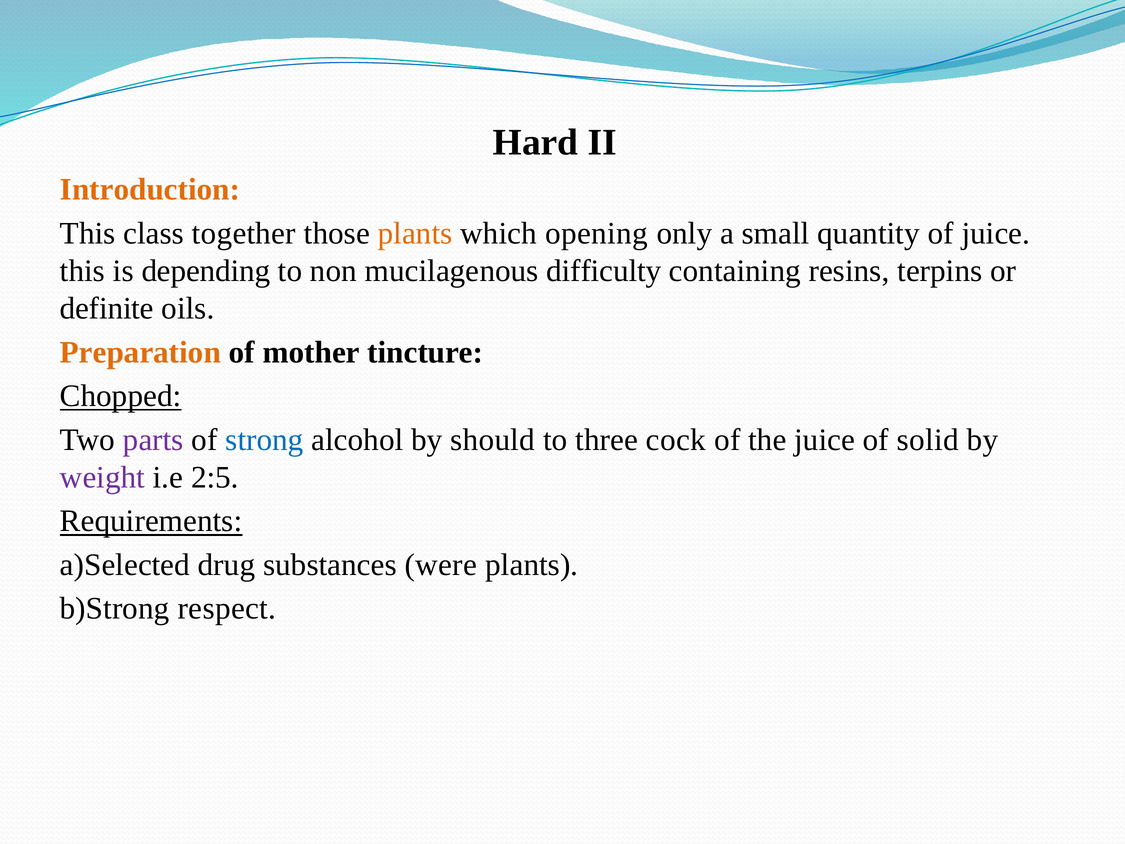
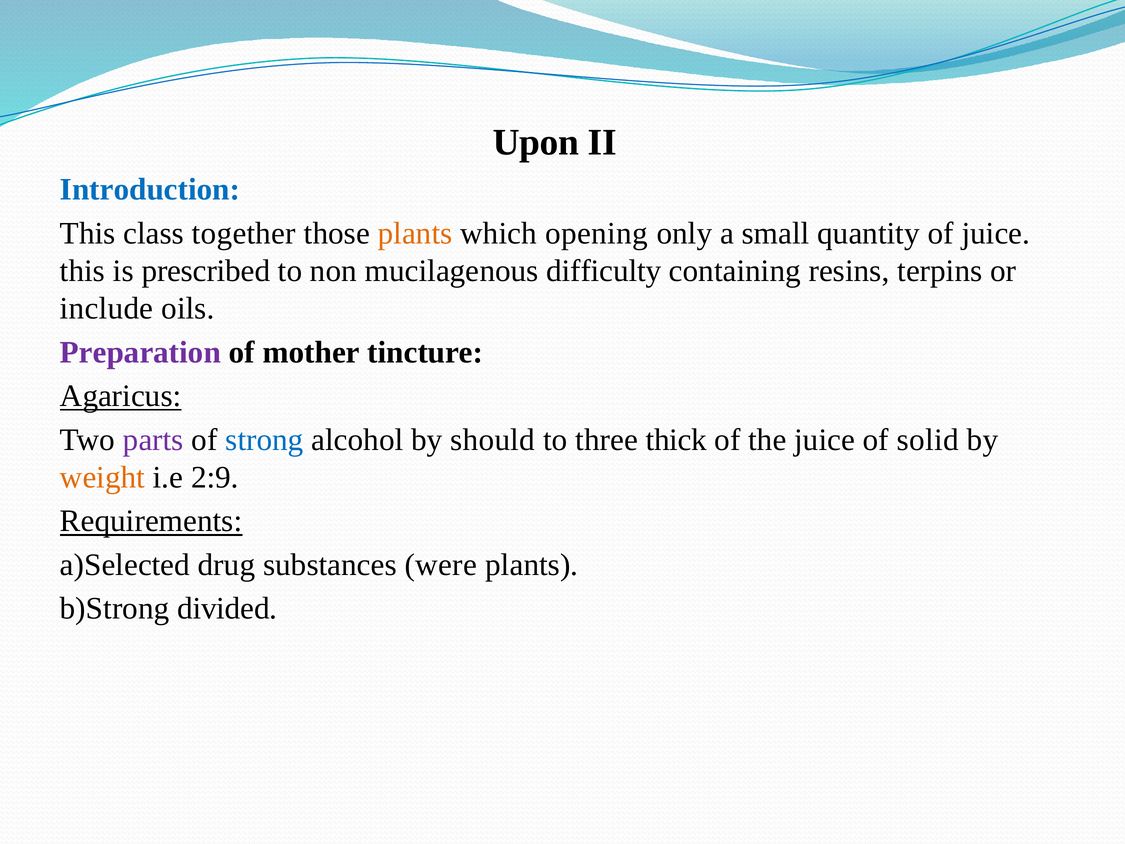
Hard: Hard -> Upon (536, 143)
Introduction colour: orange -> blue (150, 190)
depending: depending -> prescribed (206, 271)
definite: definite -> include (107, 308)
Preparation colour: orange -> purple (140, 352)
Chopped: Chopped -> Agaricus (121, 396)
cock: cock -> thick (676, 440)
weight colour: purple -> orange (102, 477)
2:5: 2:5 -> 2:9 (215, 477)
respect: respect -> divided (227, 608)
